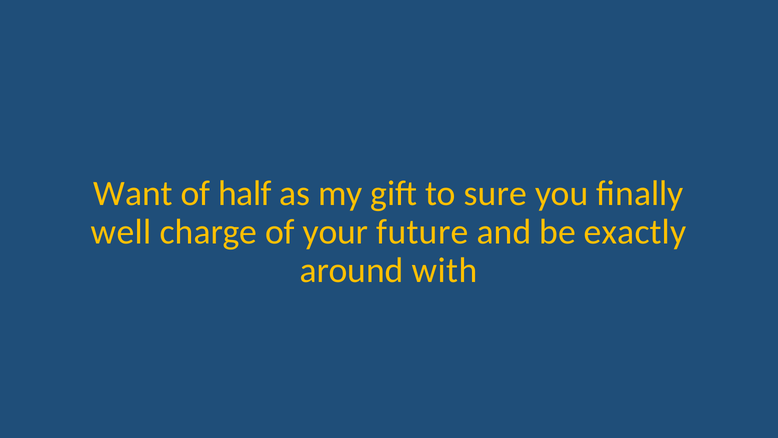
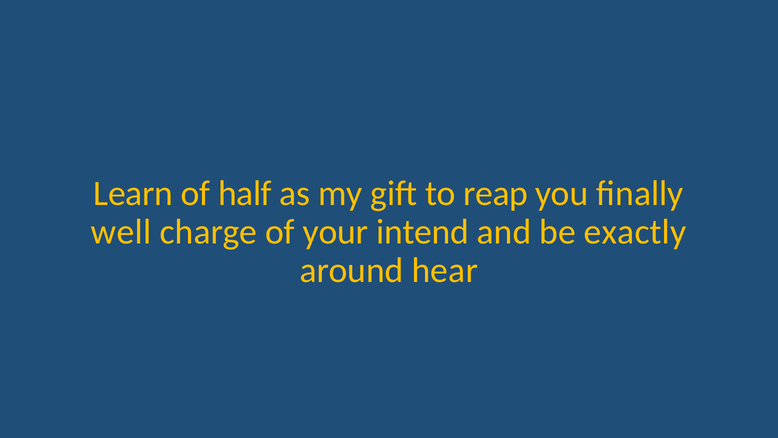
Want: Want -> Learn (133, 193)
sure: sure -> reap (496, 193)
future: future -> intend (423, 232)
with: with -> hear (445, 270)
